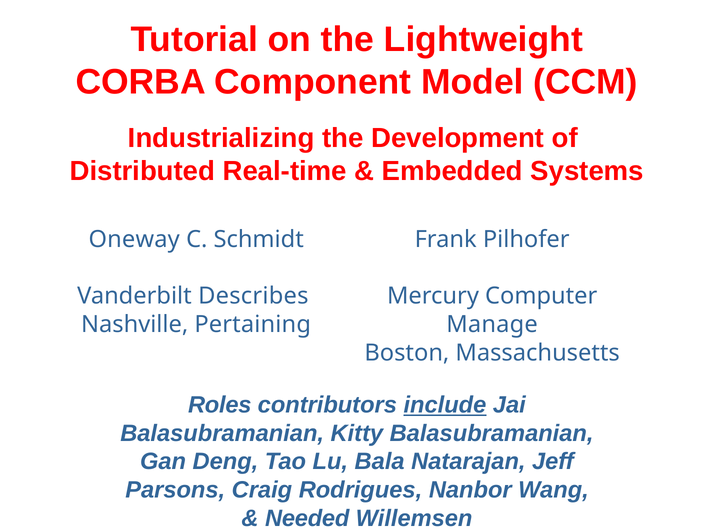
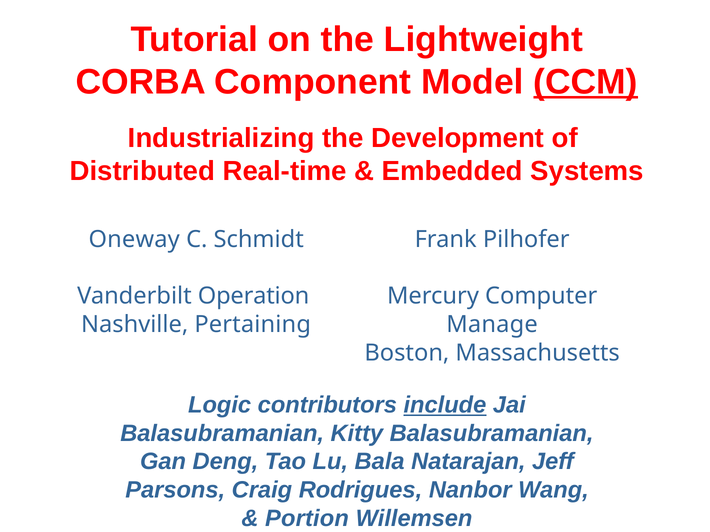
CCM underline: none -> present (586, 82)
Describes: Describes -> Operation (254, 296)
Roles: Roles -> Logic (220, 405)
Needed: Needed -> Portion (307, 519)
